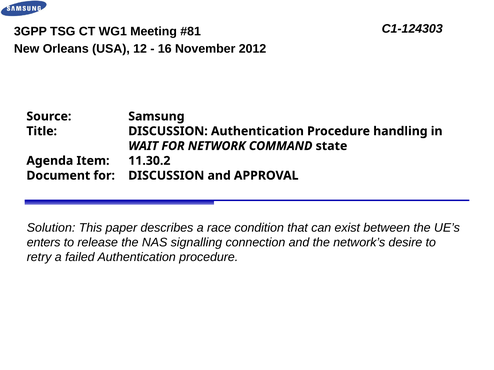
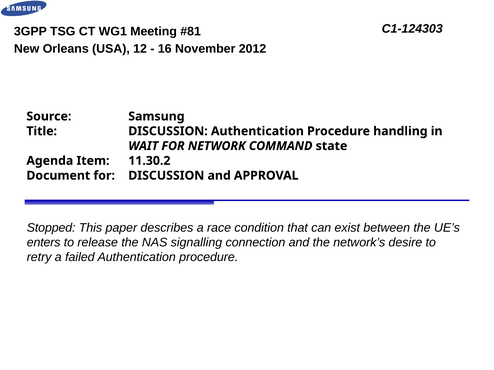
Solution: Solution -> Stopped (51, 228)
